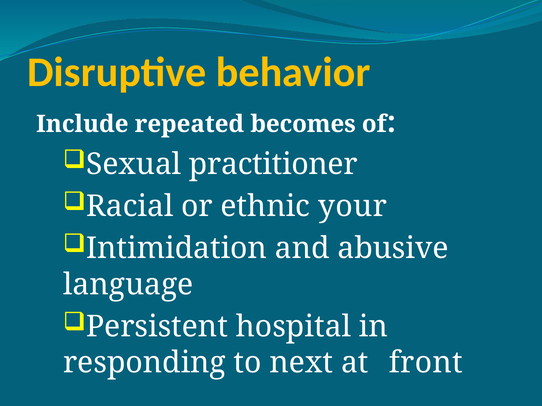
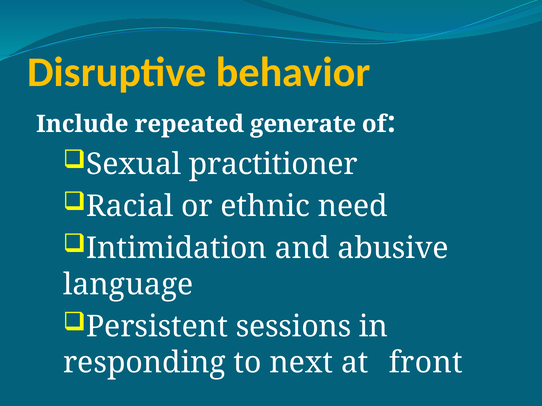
becomes: becomes -> generate (303, 124)
your: your -> need (353, 207)
hospital: hospital -> sessions (294, 327)
